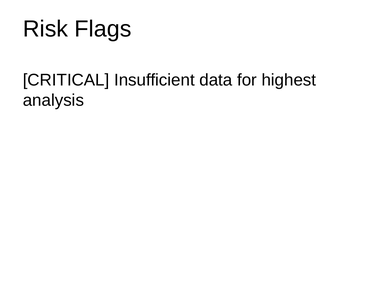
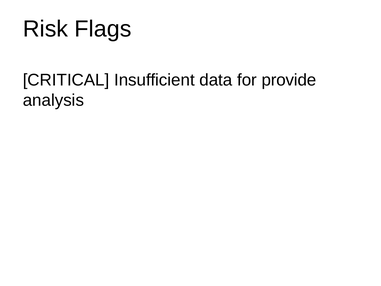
highest: highest -> provide (289, 80)
